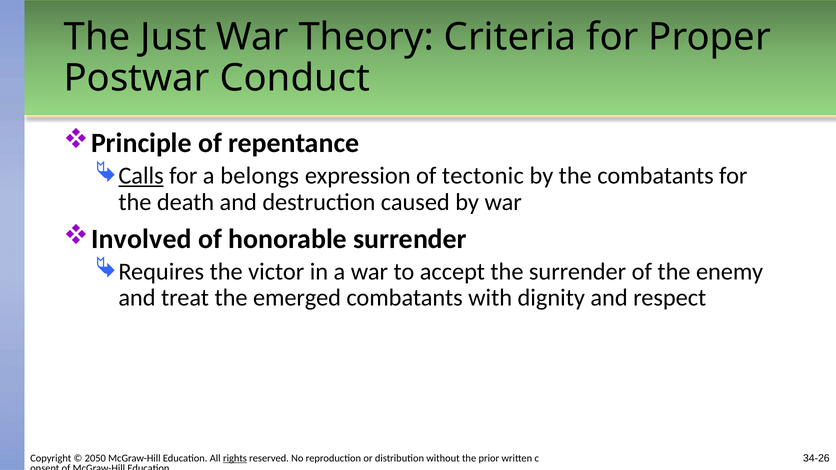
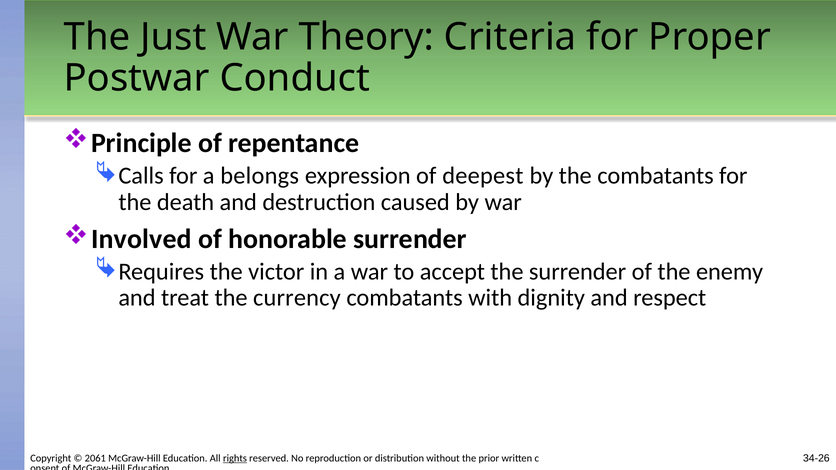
Calls underline: present -> none (141, 176)
tectonic: tectonic -> deepest (483, 176)
emerged: emerged -> currency (297, 298)
2050: 2050 -> 2061 (95, 458)
